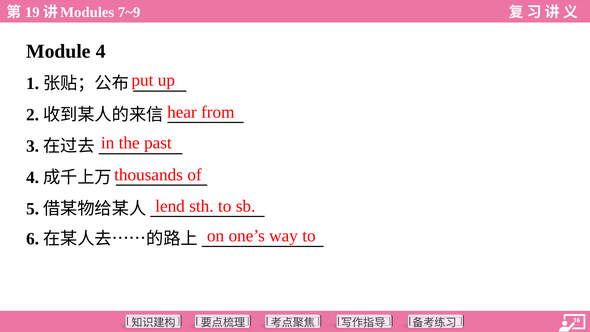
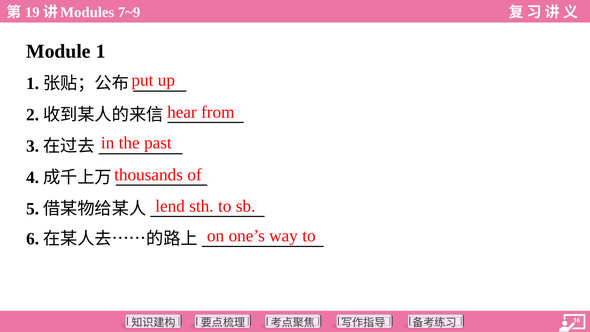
Module 4: 4 -> 1 (101, 51)
